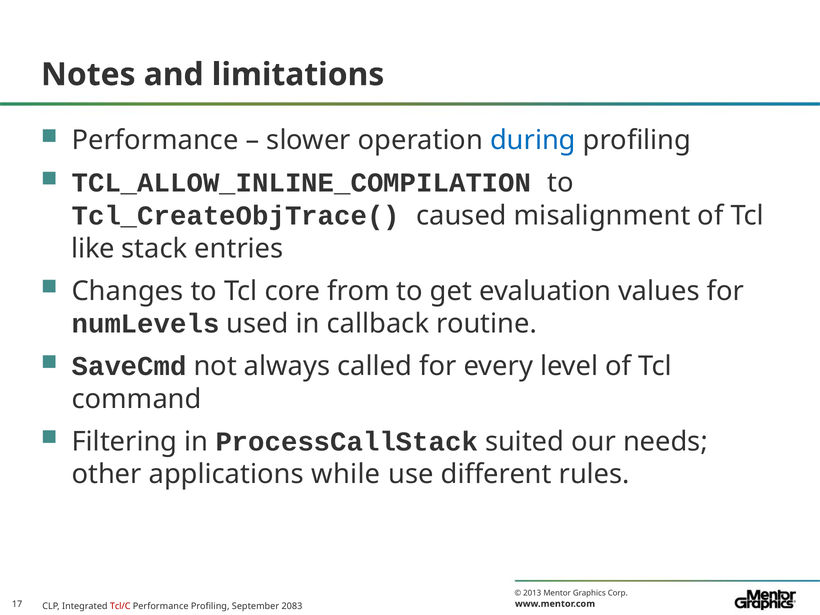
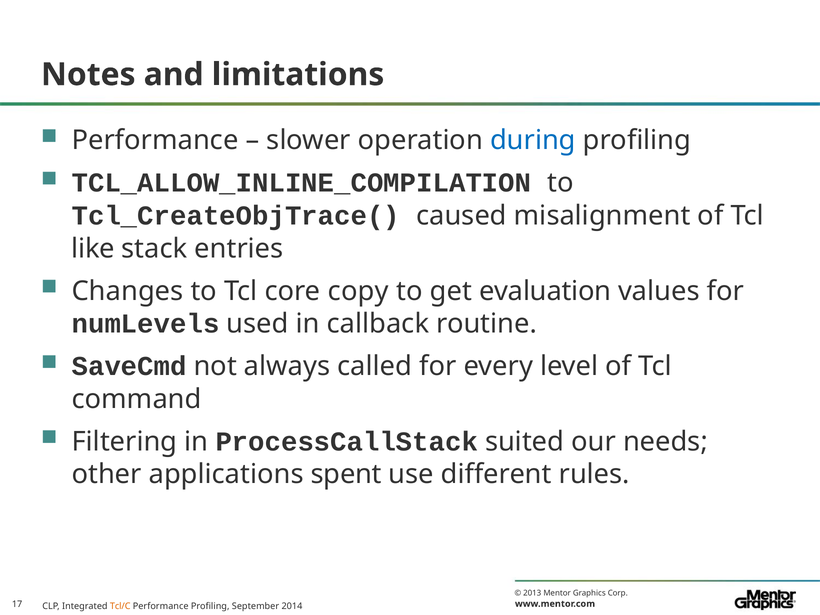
from: from -> copy (358, 291)
while: while -> spent (346, 474)
Tcl/C colour: red -> orange (120, 606)
2083: 2083 -> 2014 (292, 606)
